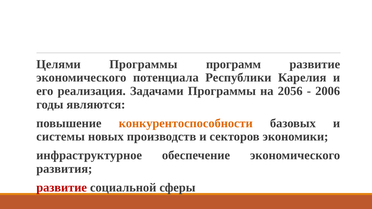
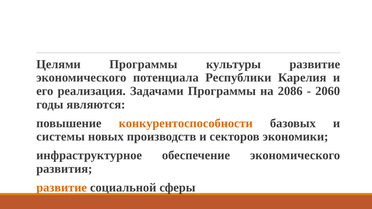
программ: программ -> культуры (234, 64)
2056: 2056 -> 2086 (290, 91)
2006: 2006 -> 2060 (328, 91)
развитие colour: red -> orange (62, 188)
